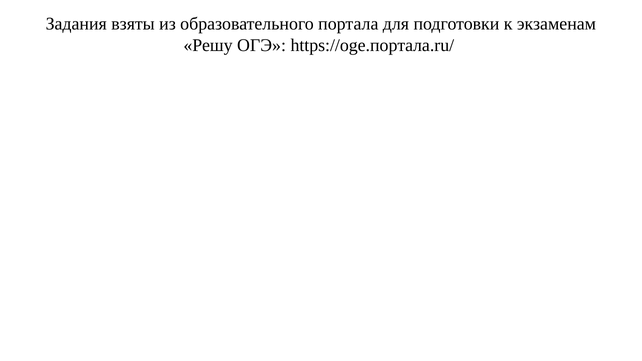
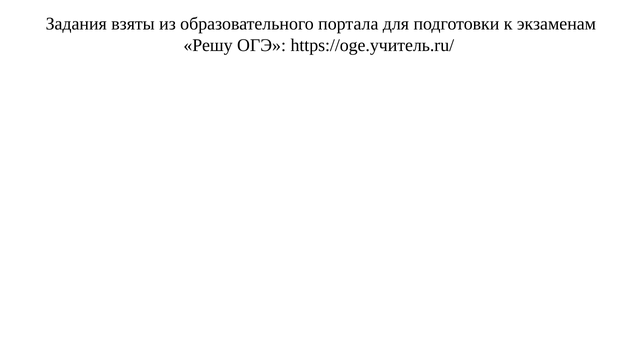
https://oge.портала.ru/: https://oge.портала.ru/ -> https://oge.учитель.ru/ (372, 45)
